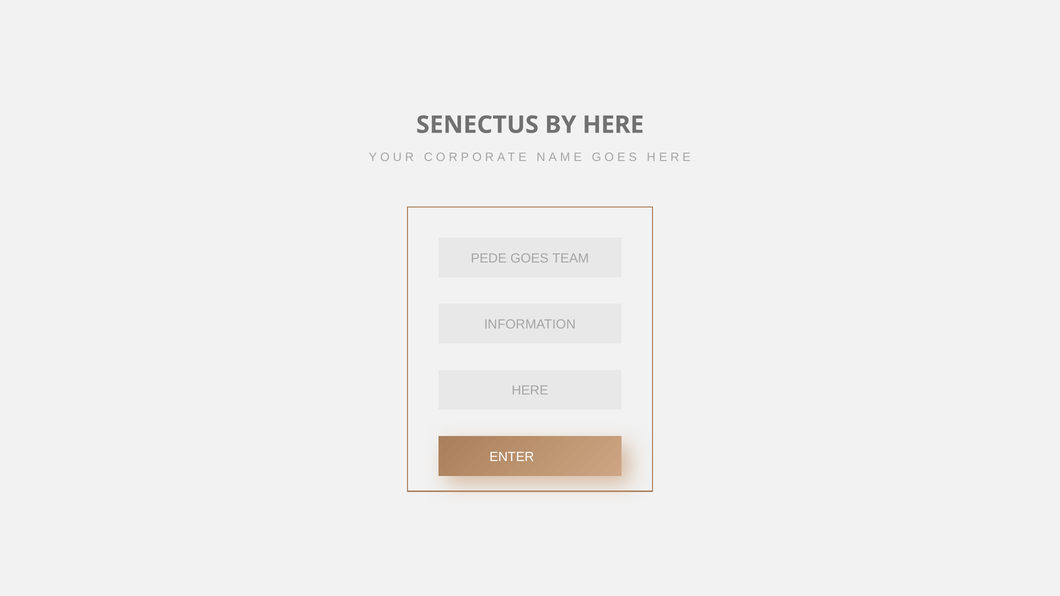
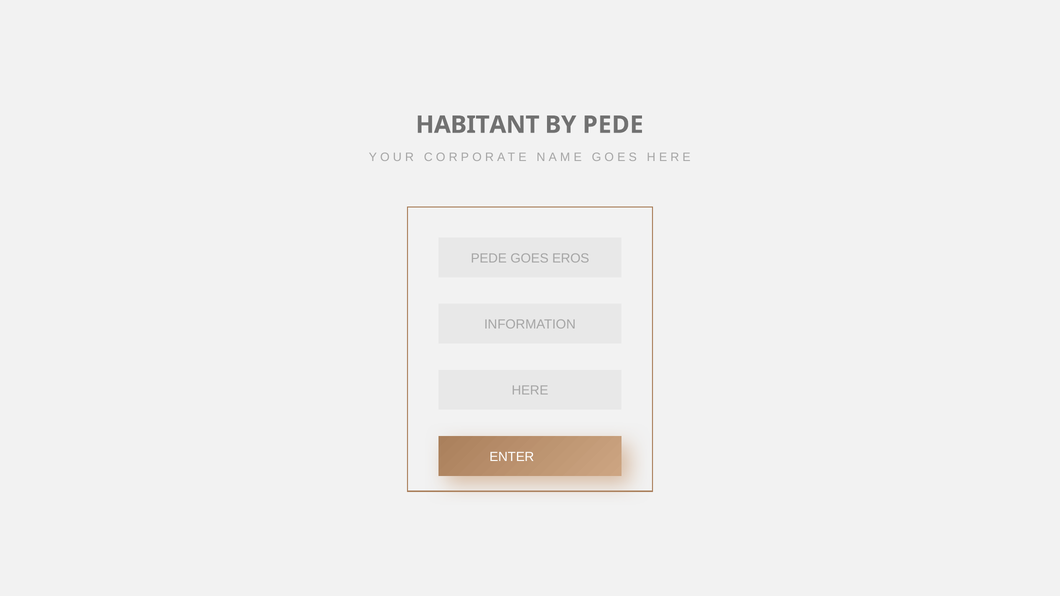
SENECTUS: SENECTUS -> HABITANT (478, 125)
BY HERE: HERE -> PEDE (613, 125)
TEAM: TEAM -> EROS (571, 258)
